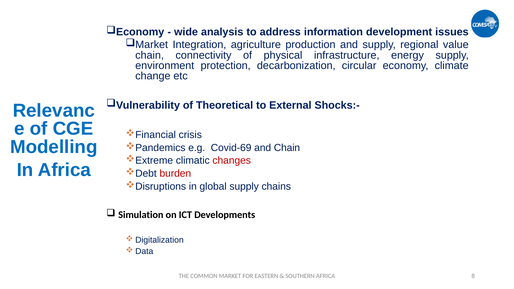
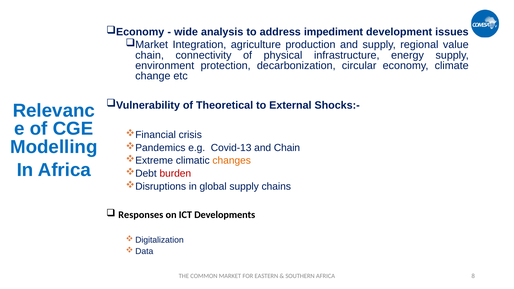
information: information -> impediment (333, 32)
Covid-69: Covid-69 -> Covid-13 (231, 148)
changes colour: red -> orange (232, 161)
Simulation: Simulation -> Responses (141, 215)
